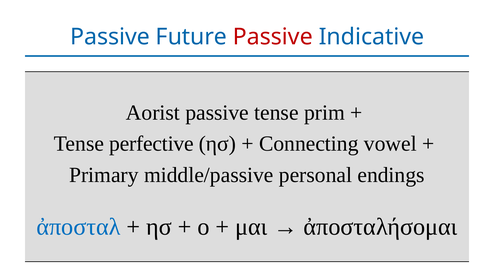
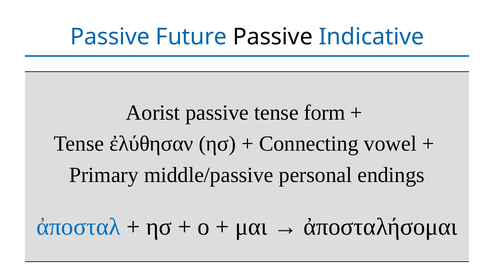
Passive colour: red -> black (273, 37)
prim: prim -> form (325, 113)
perfective: perfective -> ἐλύθησαν (151, 144)
